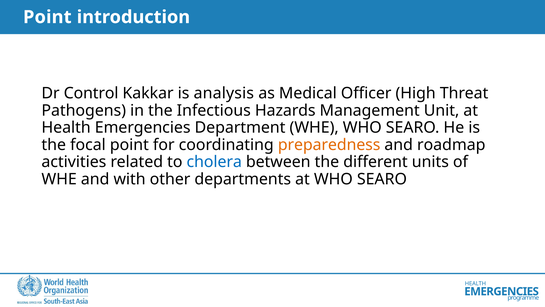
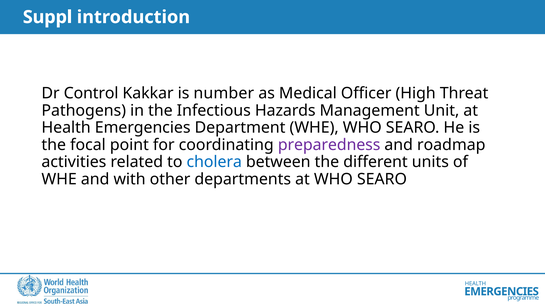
Point: Point -> Suppl (47, 17)
analysis: analysis -> number (224, 93)
preparedness colour: orange -> purple (329, 145)
